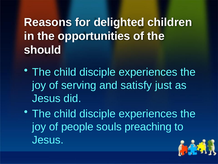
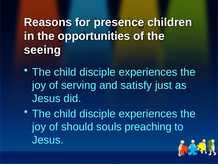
delighted: delighted -> presence (119, 22)
should: should -> seeing (42, 50)
people: people -> should (77, 126)
